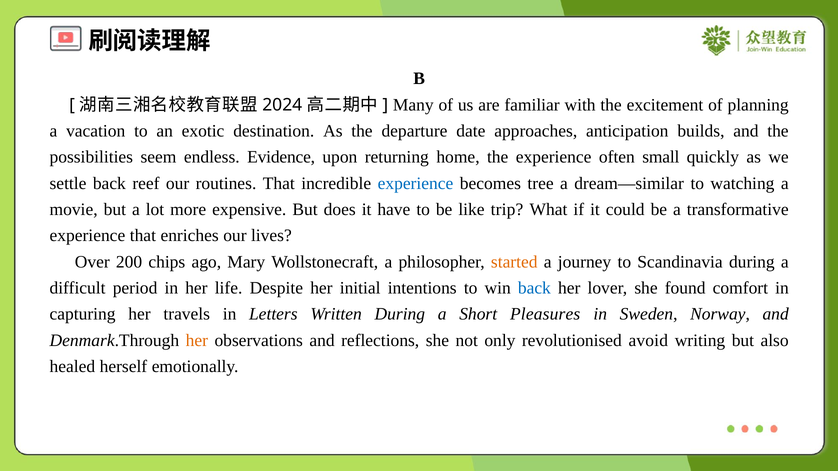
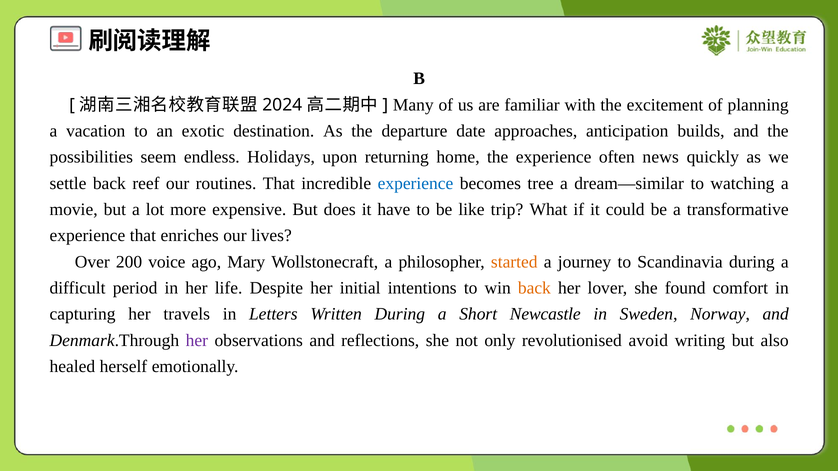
Evidence: Evidence -> Holidays (281, 157)
small: small -> news (661, 157)
chips: chips -> voice (167, 262)
back colour: blue -> orange (534, 288)
Pleasures: Pleasures -> Newcastle (545, 314)
her colour: orange -> purple (197, 341)
